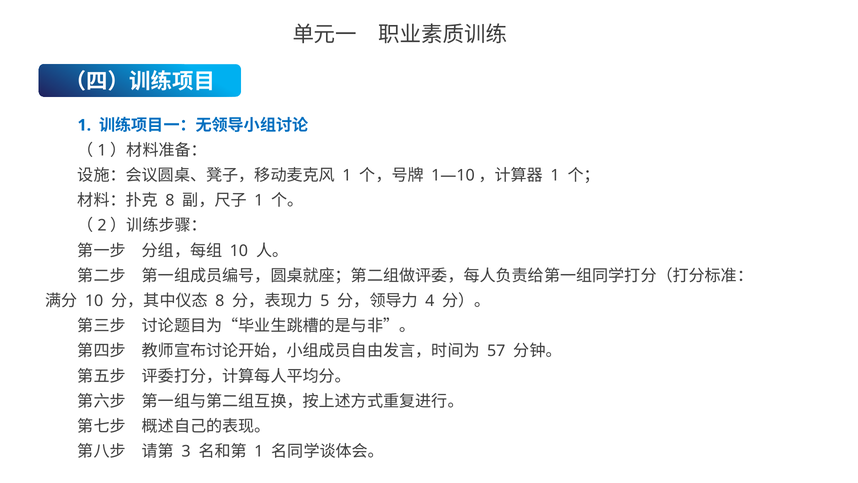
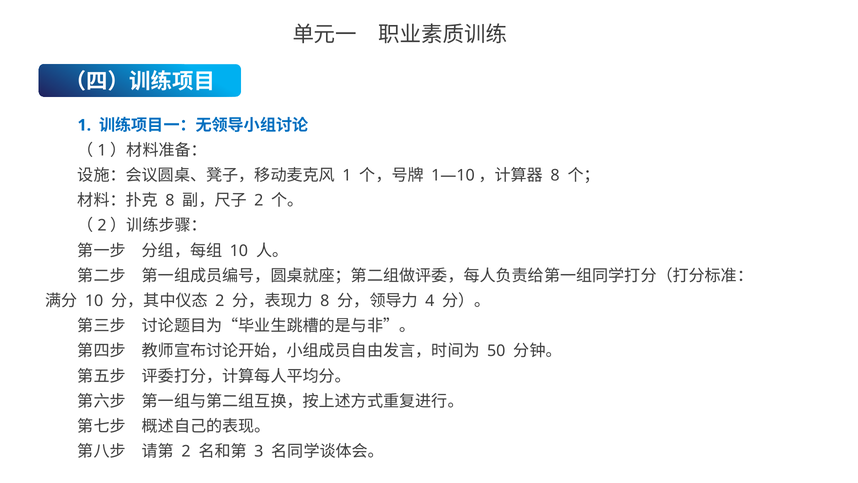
1: 1 -> 8 (555, 175)
1: 1 -> 2 (259, 200)
8: 8 -> 2 (220, 301)
5: 5 -> 8 (325, 301)
57: 57 -> 50 (496, 351)
3: 3 -> 2 (186, 451)
1: 1 -> 3 (259, 451)
